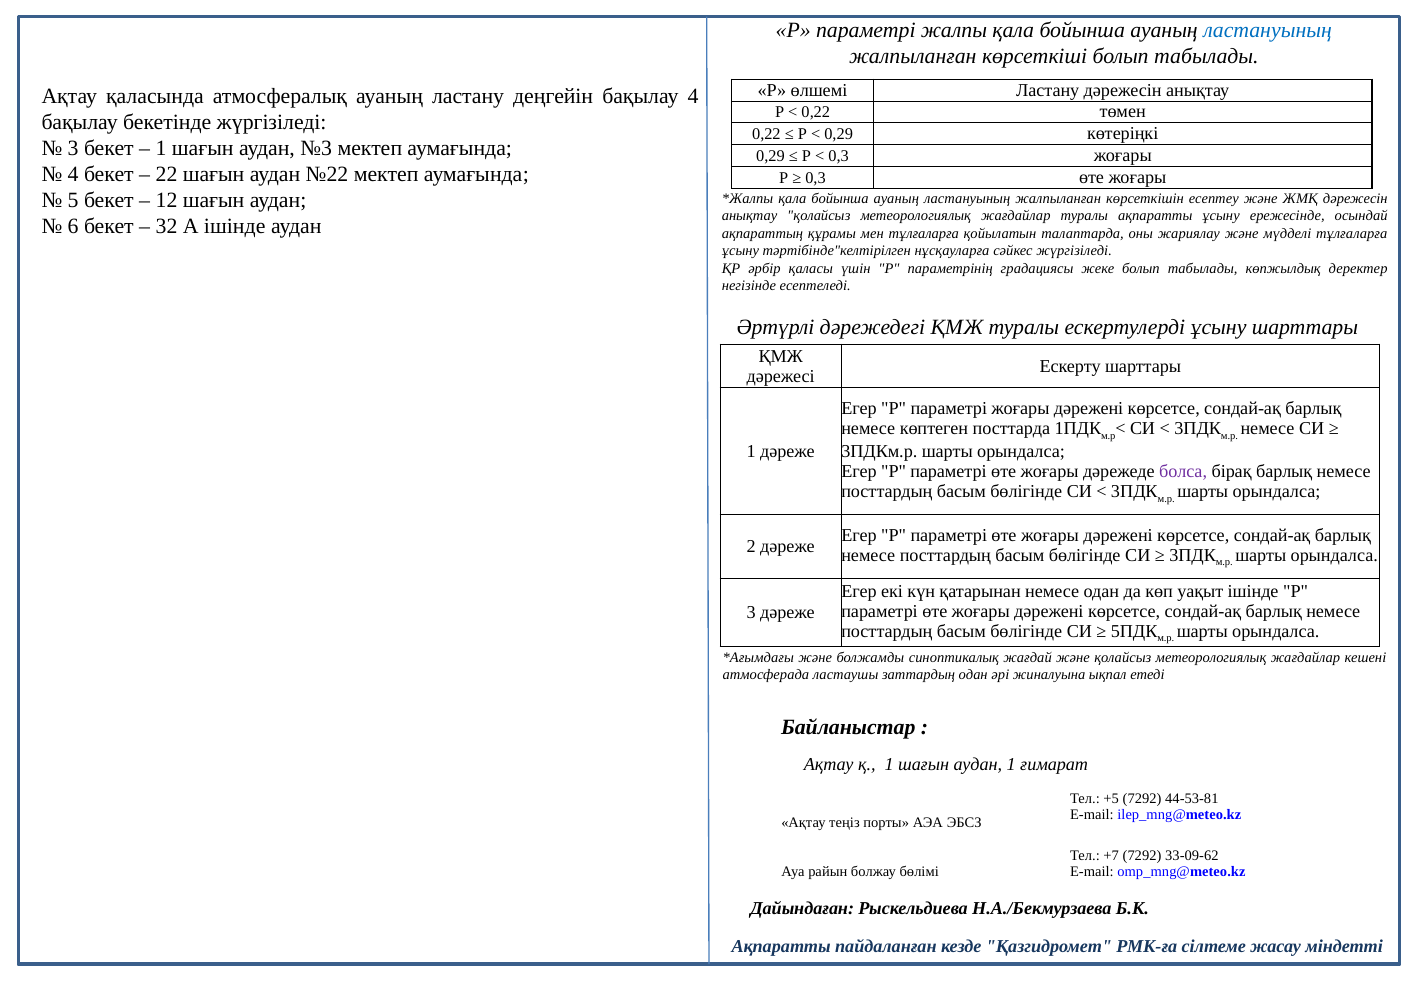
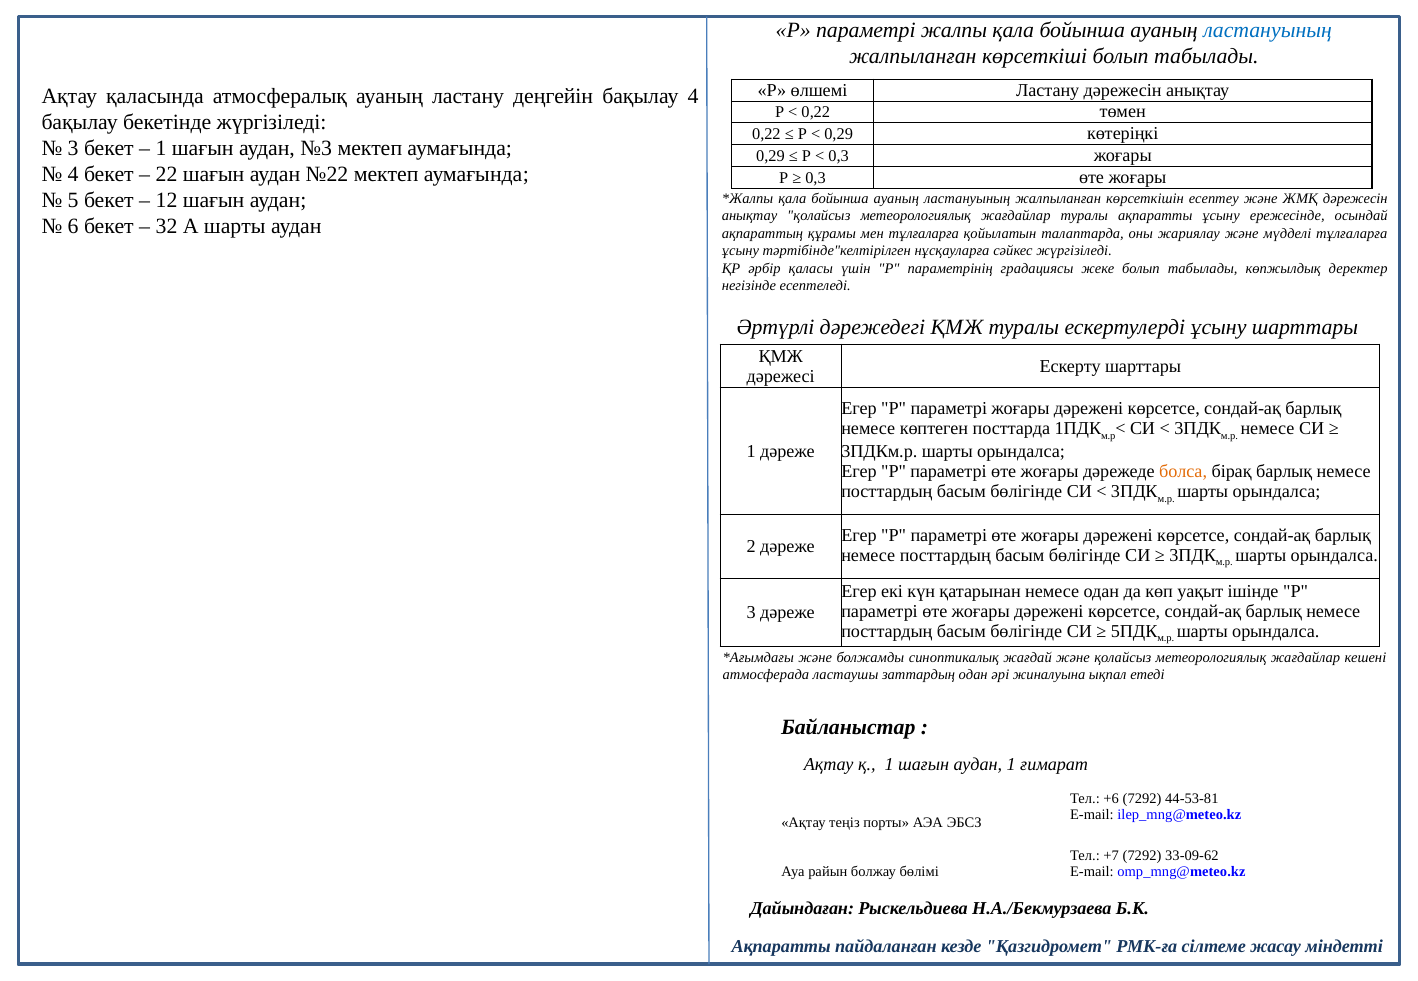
А ішінде: ішінде -> шарты (235, 227)
болса colour: purple -> orange (1183, 472)
+5: +5 -> +6 (1111, 799)
